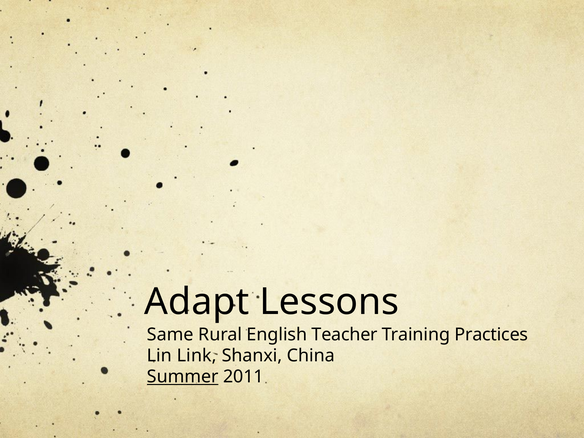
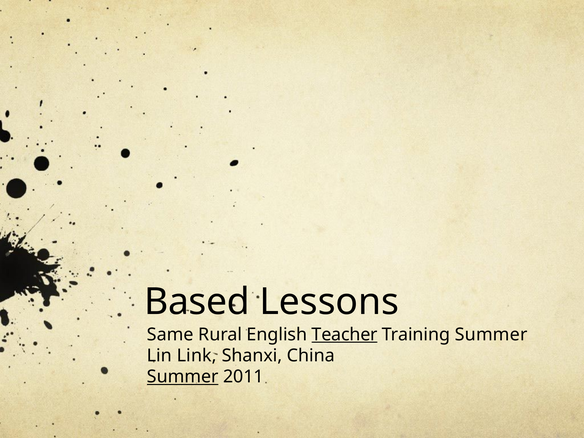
Adapt: Adapt -> Based (197, 302)
Teacher underline: none -> present (345, 335)
Training Practices: Practices -> Summer (491, 335)
